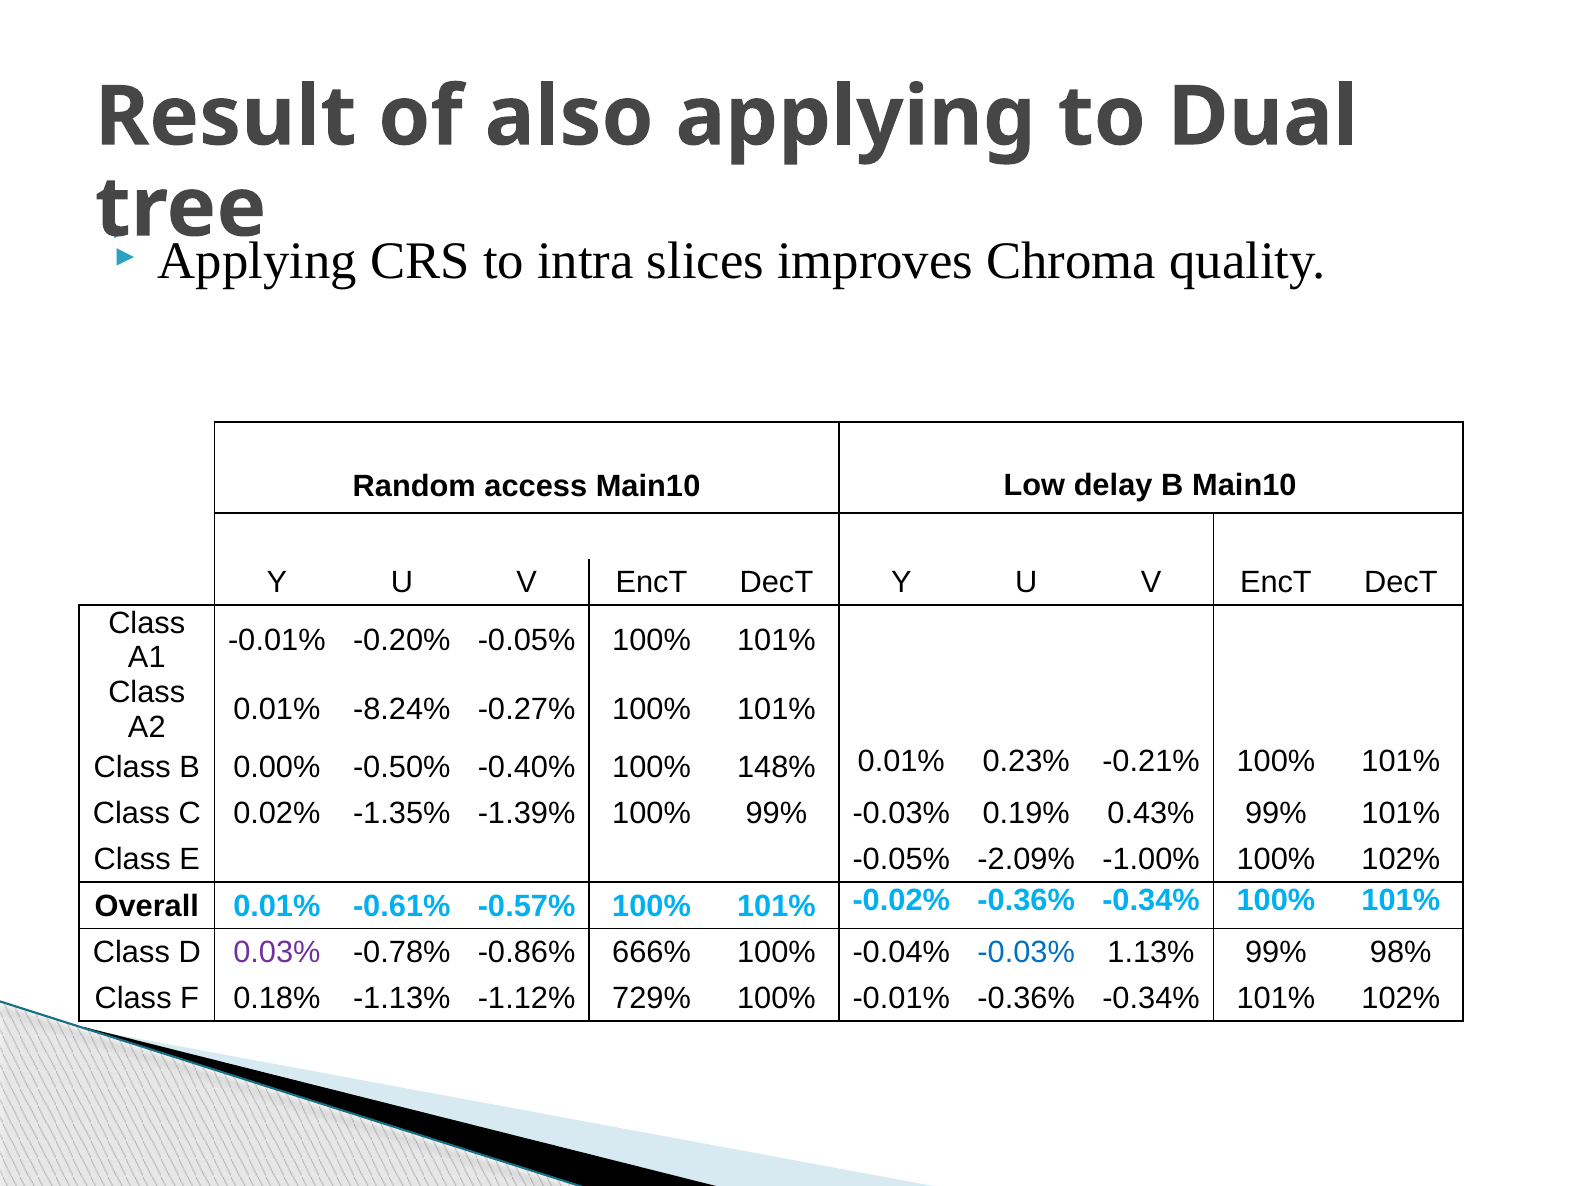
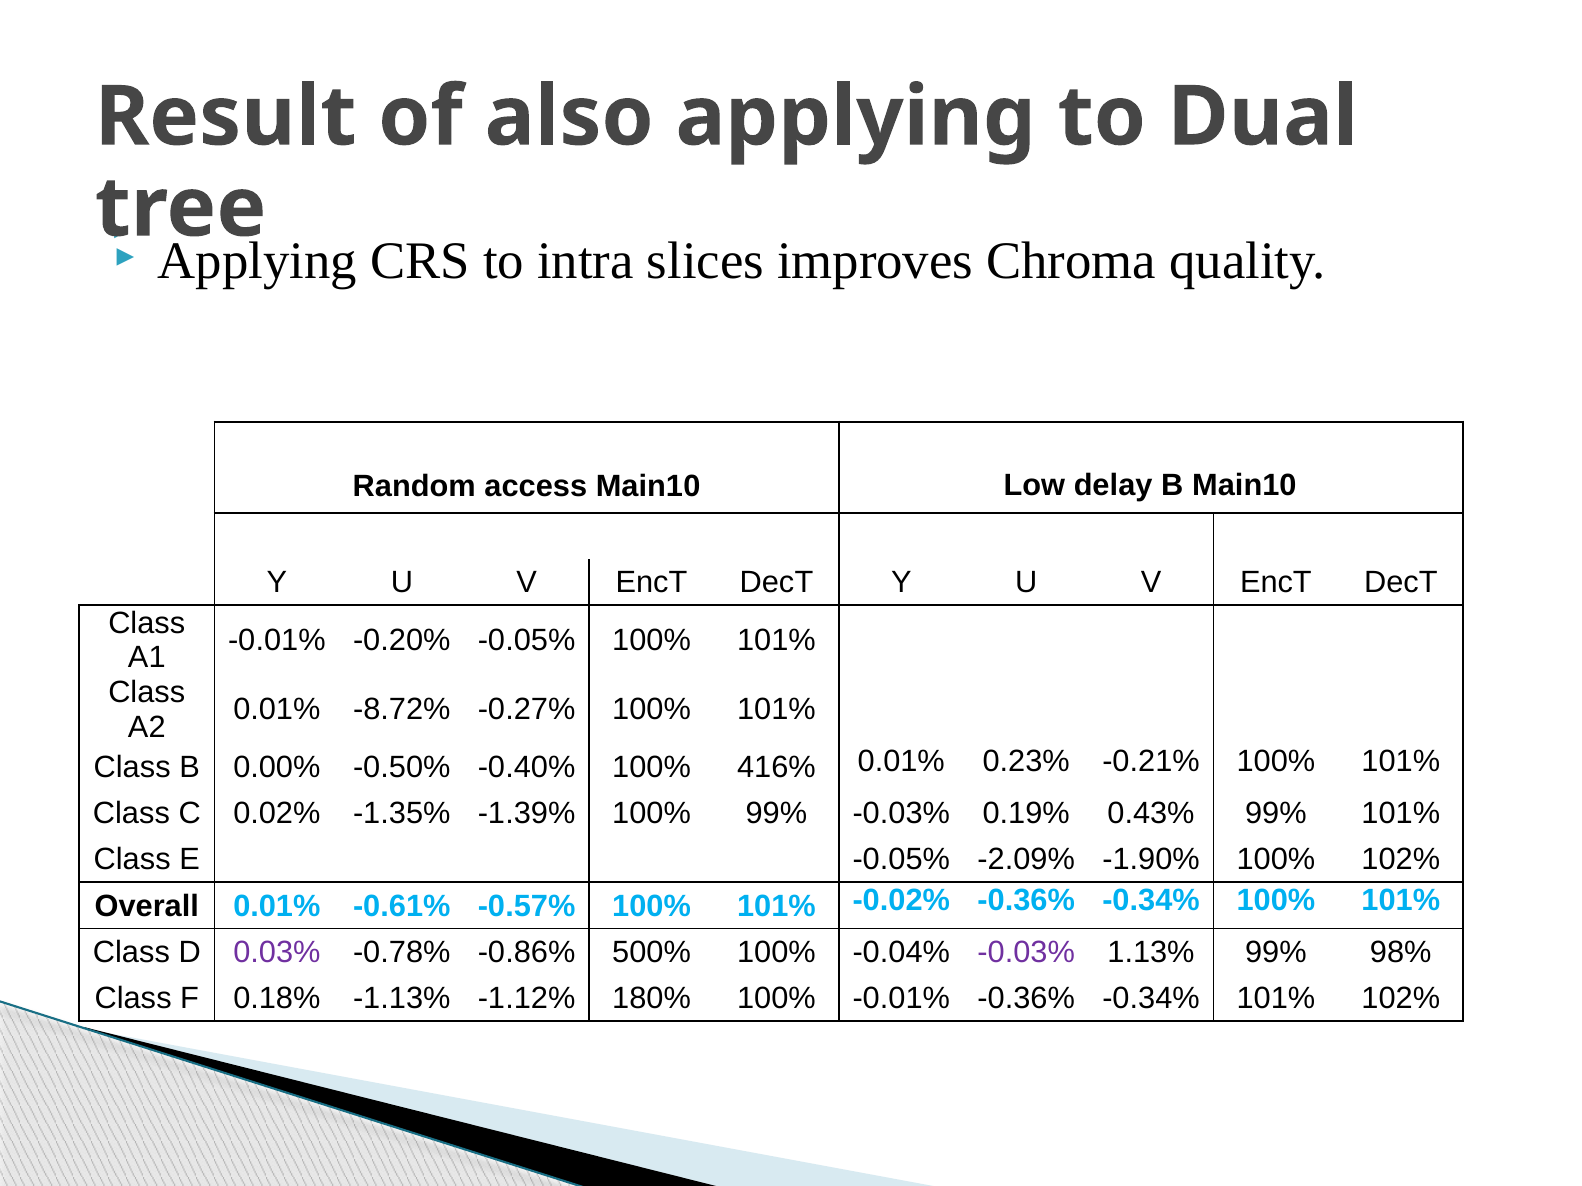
-8.24%: -8.24% -> -8.72% (402, 710)
148%: 148% -> 416% (776, 768)
-1.00%: -1.00% -> -1.90% (1151, 860)
666%: 666% -> 500% (652, 953)
-0.03% colour: blue -> purple (1026, 953)
729%: 729% -> 180% (652, 999)
